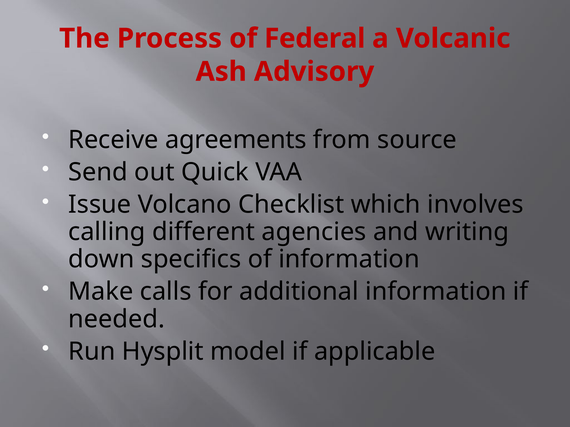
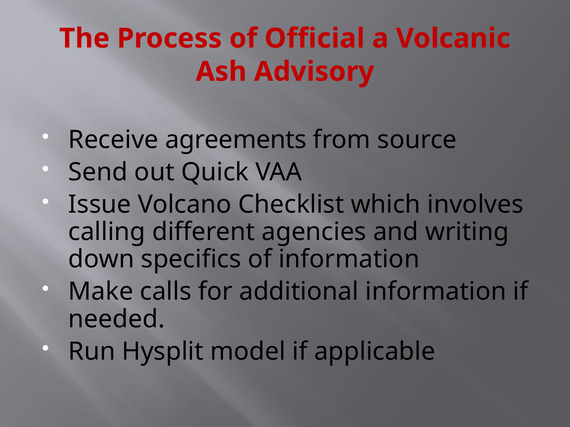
Federal: Federal -> Official (315, 38)
